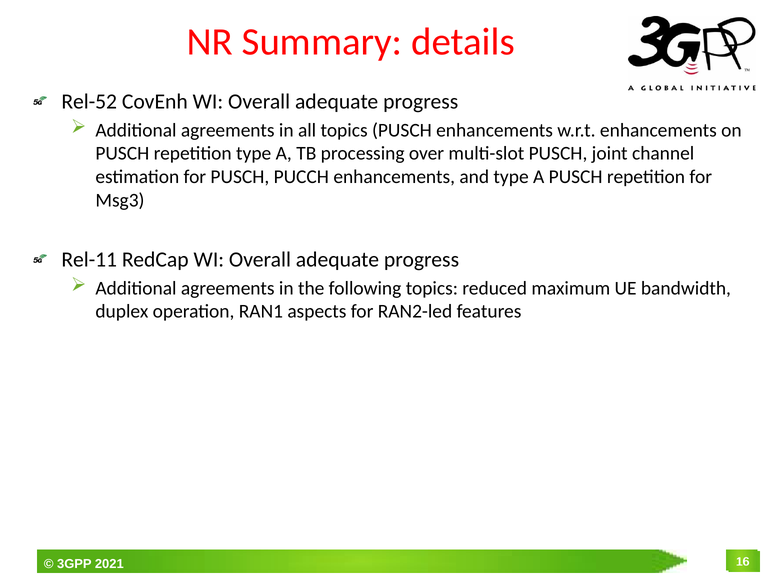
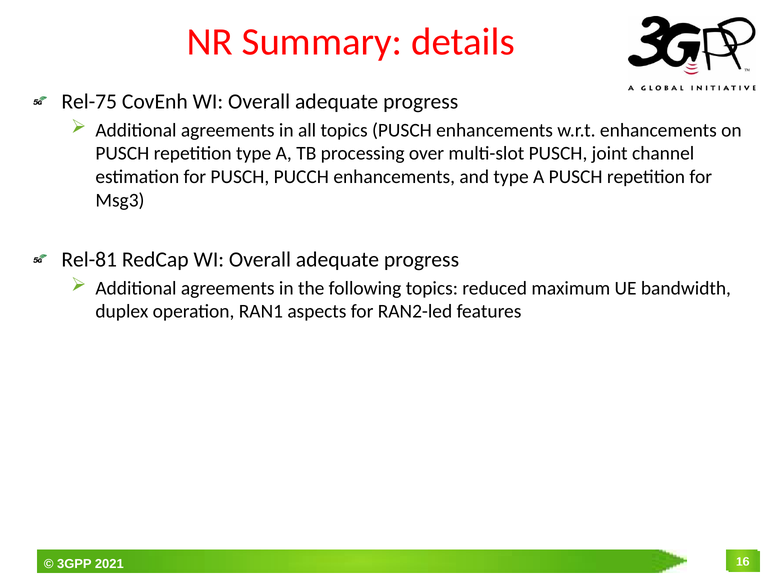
Rel-52: Rel-52 -> Rel-75 (89, 102)
Rel-11: Rel-11 -> Rel-81 (89, 259)
